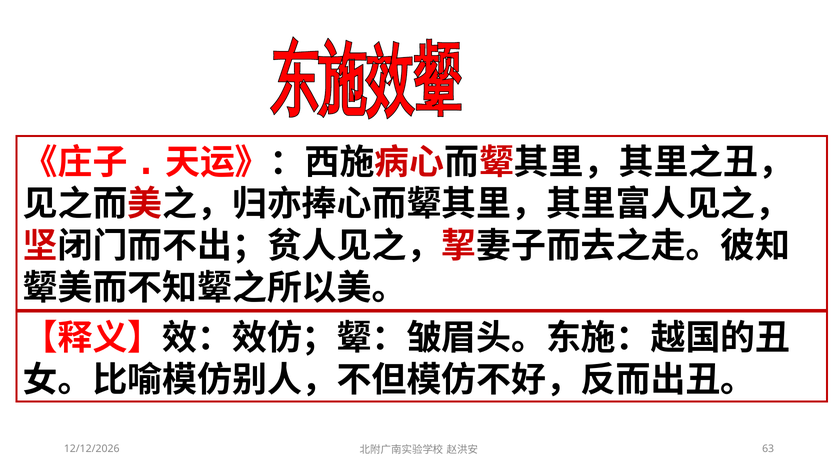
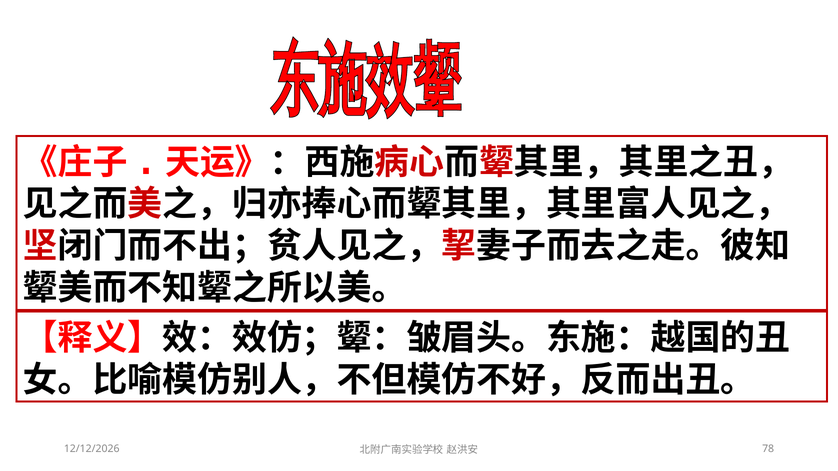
63: 63 -> 78 (768, 449)
